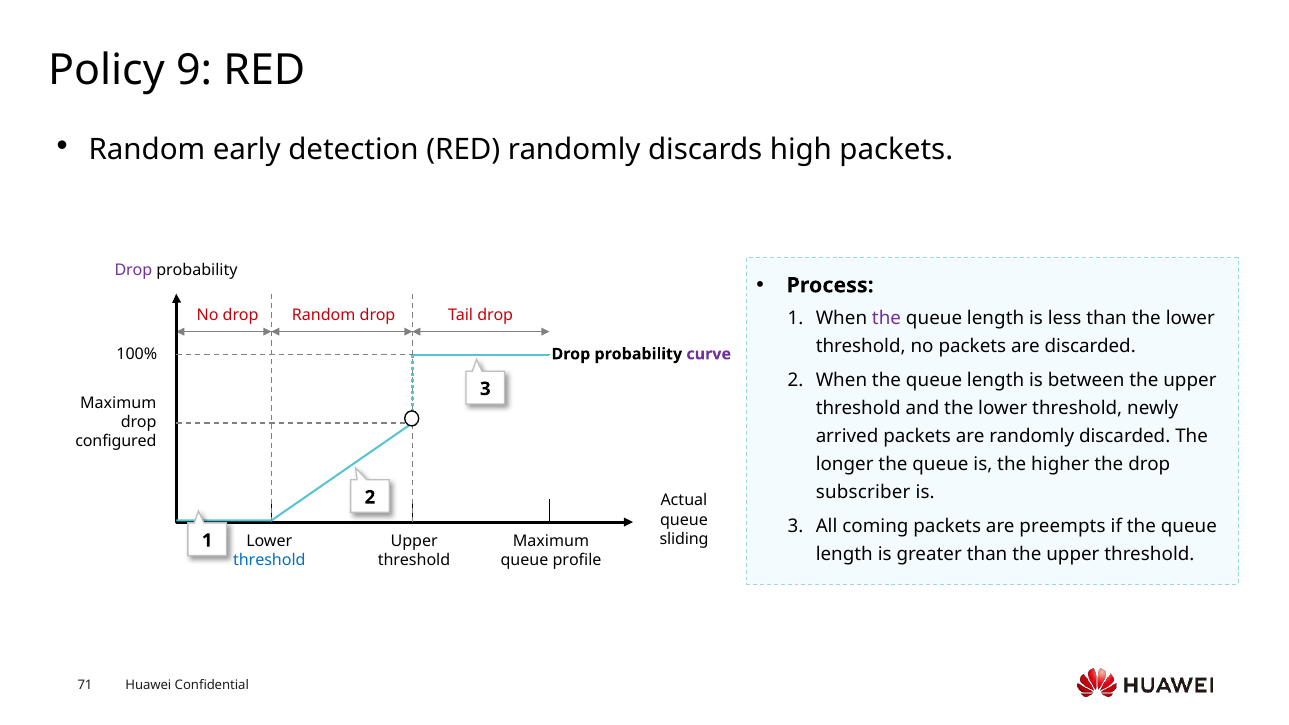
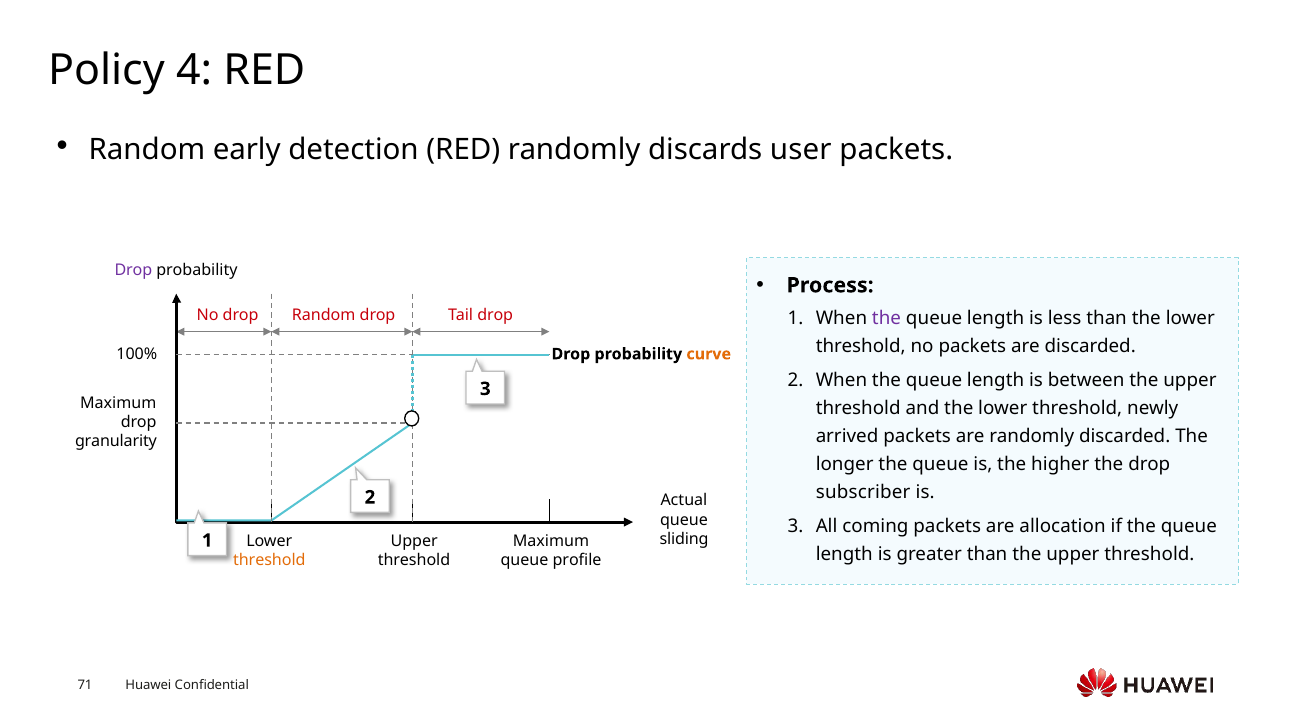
9: 9 -> 4 (194, 70)
high: high -> user (801, 149)
curve colour: purple -> orange (709, 354)
configured: configured -> granularity (116, 442)
preempts: preempts -> allocation (1063, 526)
threshold colour: blue -> orange (269, 560)
